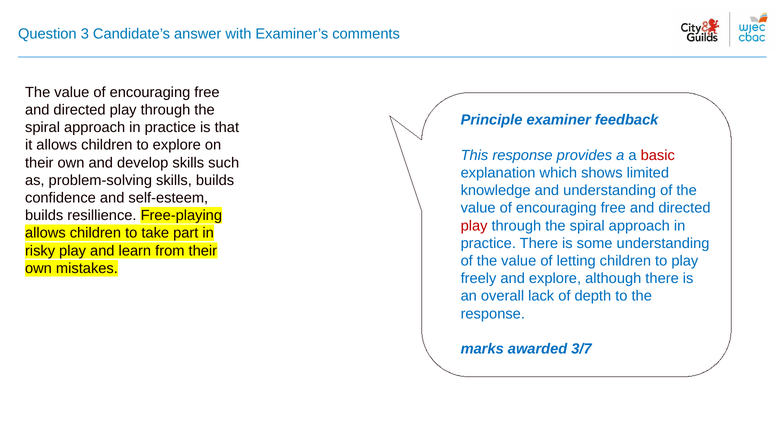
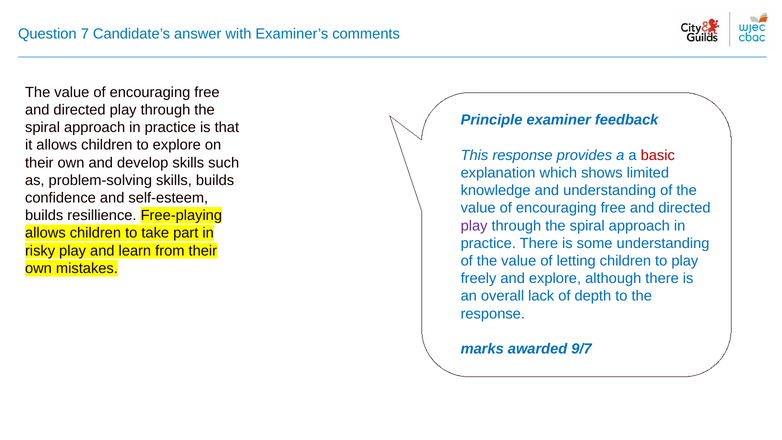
3: 3 -> 7 (85, 34)
play colour: red -> purple (474, 226)
3/7: 3/7 -> 9/7 (581, 349)
